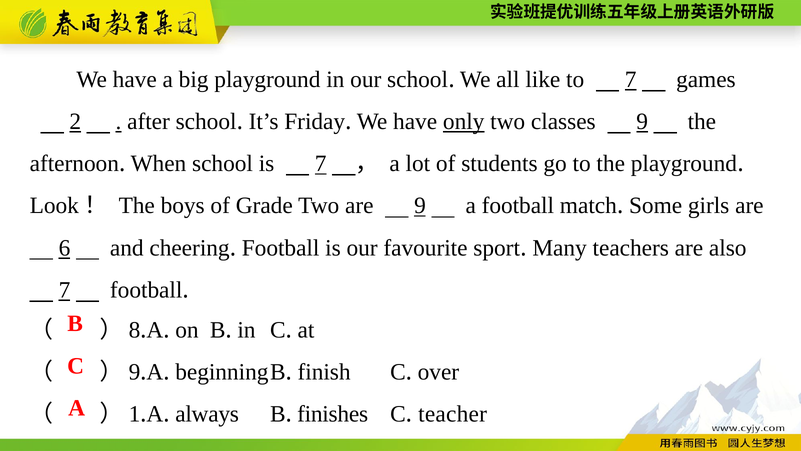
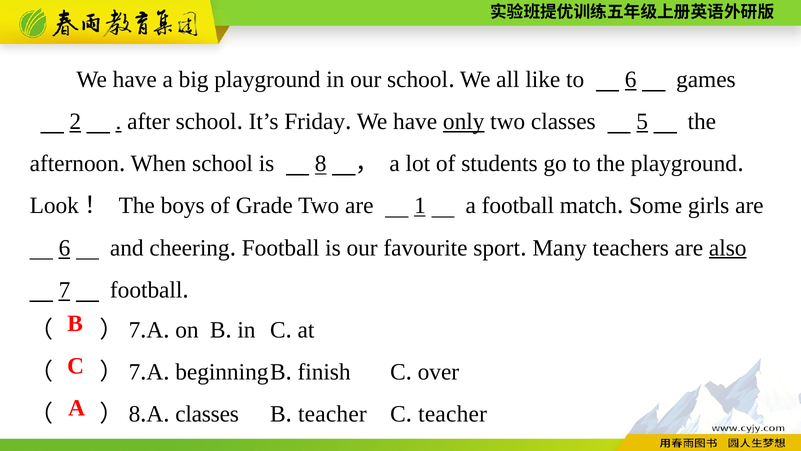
to 7: 7 -> 6 (631, 79)
classes 9: 9 -> 5 (642, 121)
is 7: 7 -> 8 (321, 164)
are 9: 9 -> 1 (420, 206)
also underline: none -> present (728, 248)
8: 8 -> 7 (134, 330)
9: 9 -> 7 (134, 372)
1: 1 -> 8 (134, 414)
always: always -> classes (207, 414)
finishes: finishes -> teacher (332, 414)
